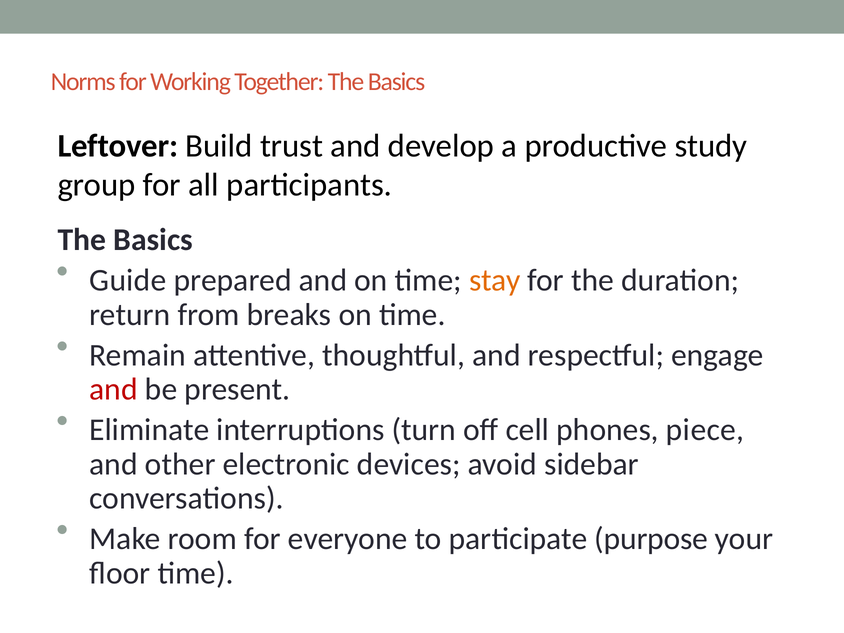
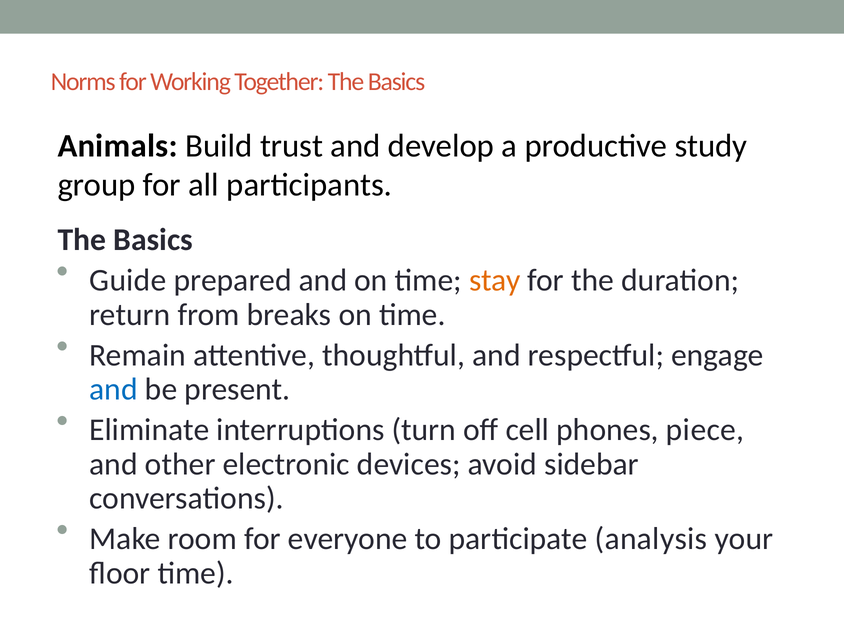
Leftover: Leftover -> Animals (118, 146)
and colour: red -> blue (114, 389)
purpose: purpose -> analysis (651, 539)
